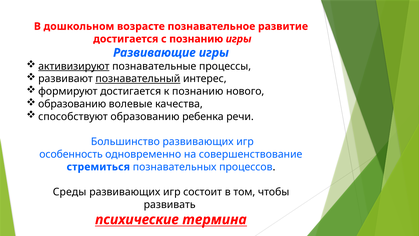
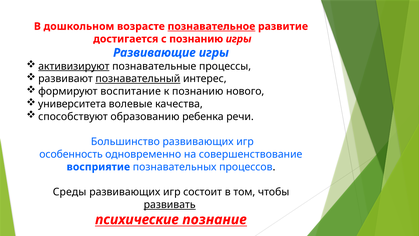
познавательное underline: none -> present (211, 26)
формируют достигается: достигается -> воспитание (131, 91)
образованию: образованию -> университета (72, 104)
стремиться: стремиться -> восприятие (98, 167)
развивать underline: none -> present (170, 204)
термина: термина -> познание (214, 219)
